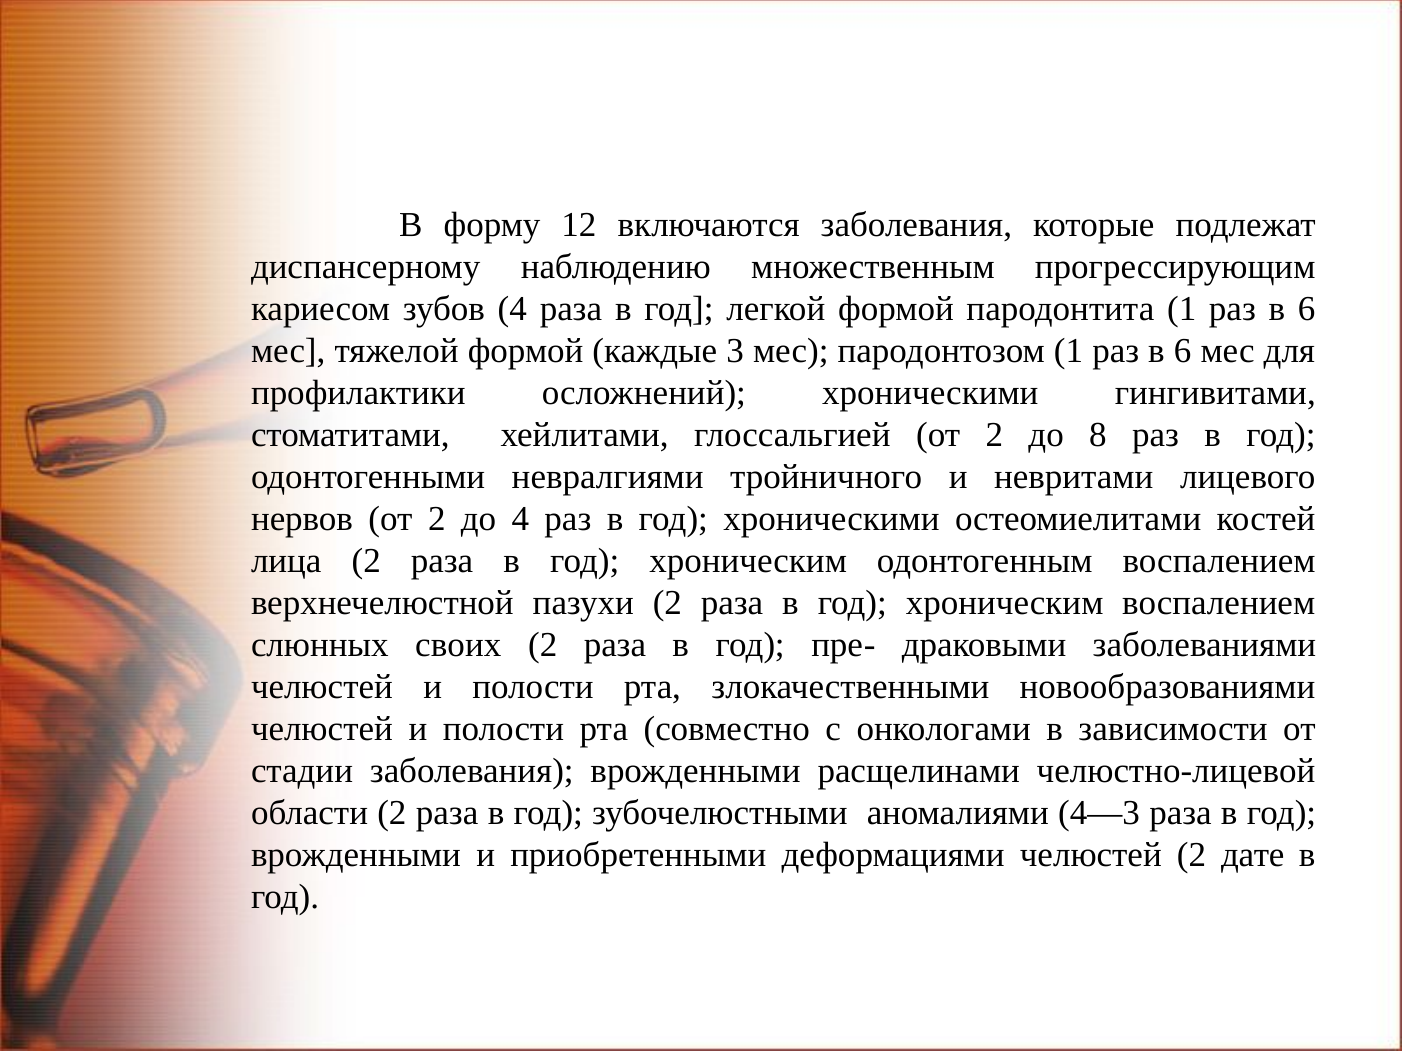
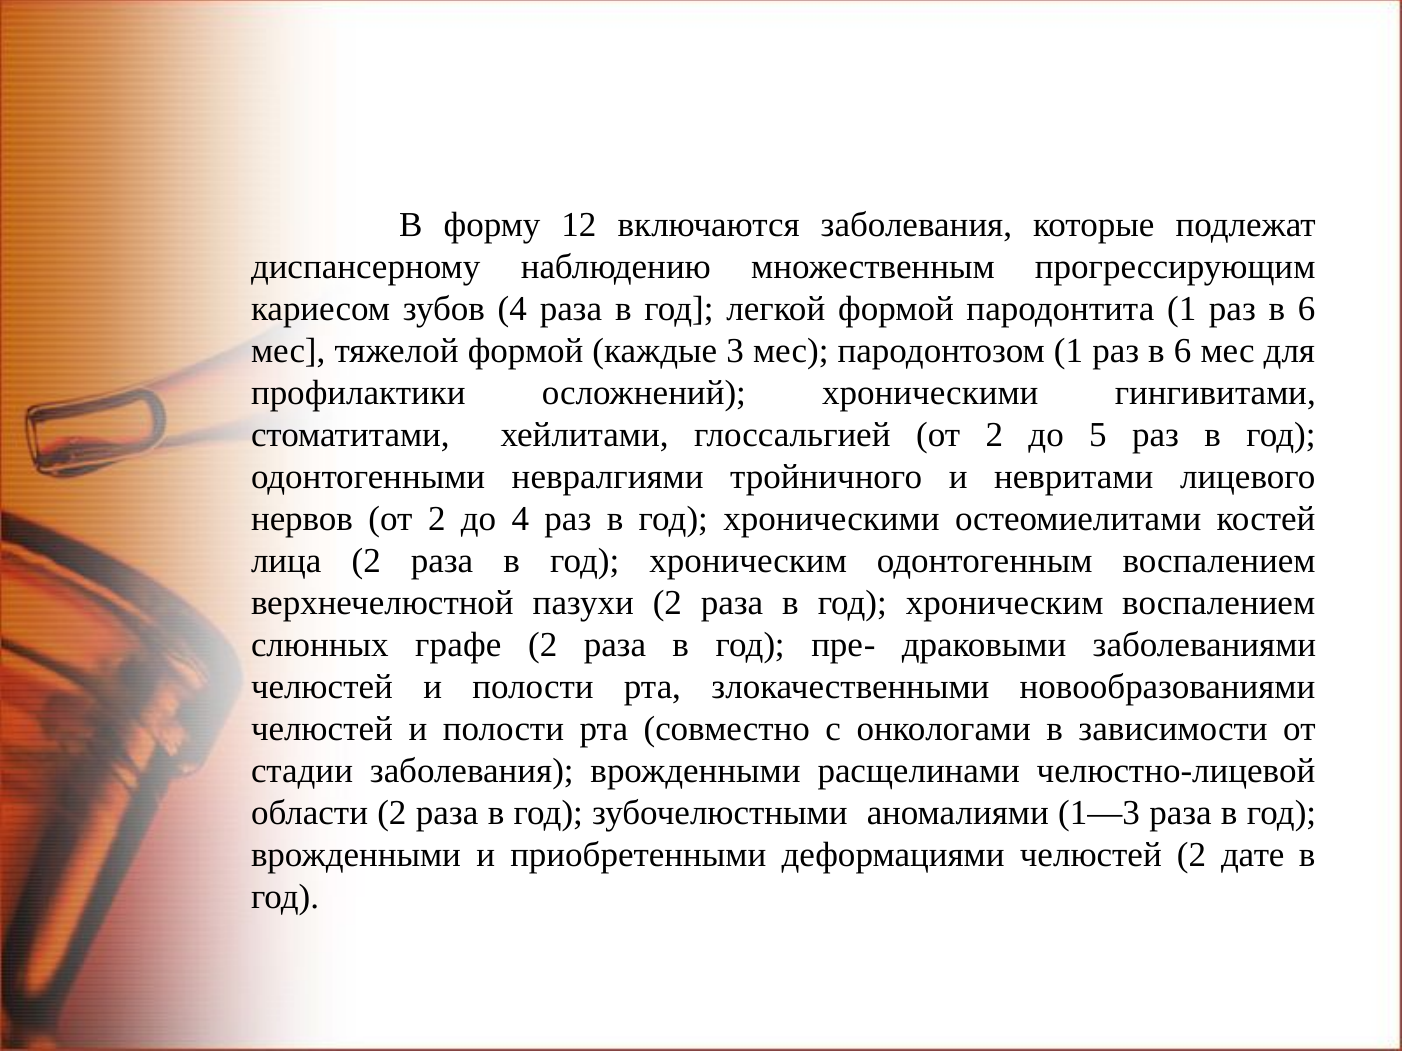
8: 8 -> 5 (1098, 435)
своих: своих -> графе (458, 645)
4—3: 4—3 -> 1—3 (1099, 814)
